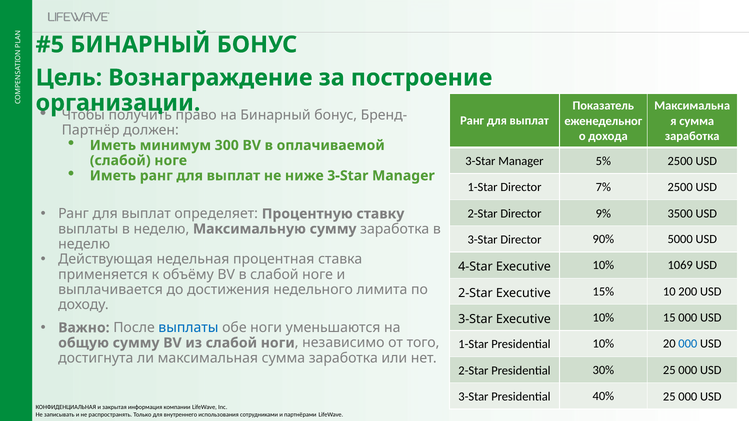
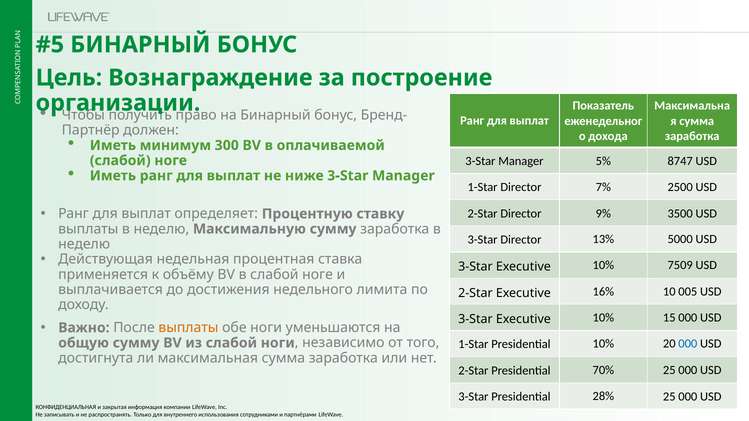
5% 2500: 2500 -> 8747 (680, 161)
90%: 90% -> 13% (603, 239)
4-Star: 4-Star -> 3-Star (475, 267)
1069: 1069 -> 7509 (680, 266)
15%: 15% -> 16% (603, 292)
200: 200 -> 005 (688, 292)
выплаты colour: blue -> orange (188, 328)
30%: 30% -> 70% (603, 370)
40%: 40% -> 28% (603, 396)
